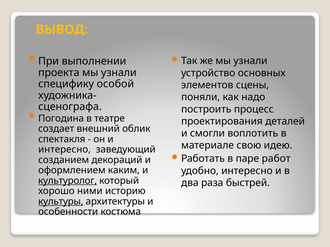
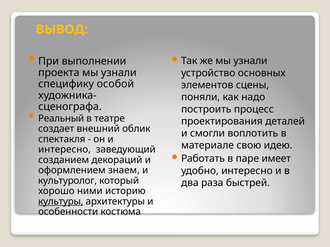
Погодина: Погодина -> Реальный (61, 119)
работ: работ -> имеет (276, 159)
каким: каким -> знаем (124, 171)
культуролог underline: present -> none (68, 181)
